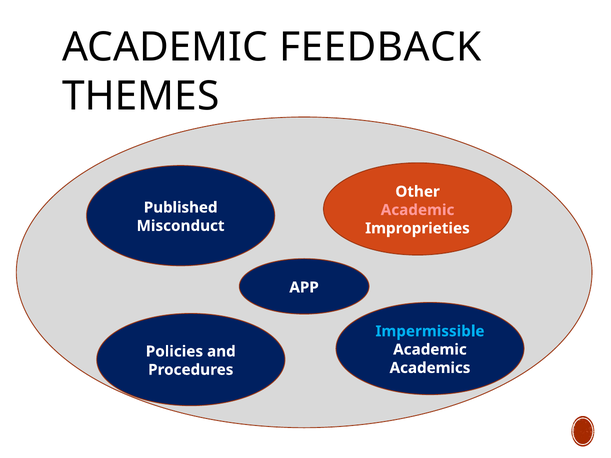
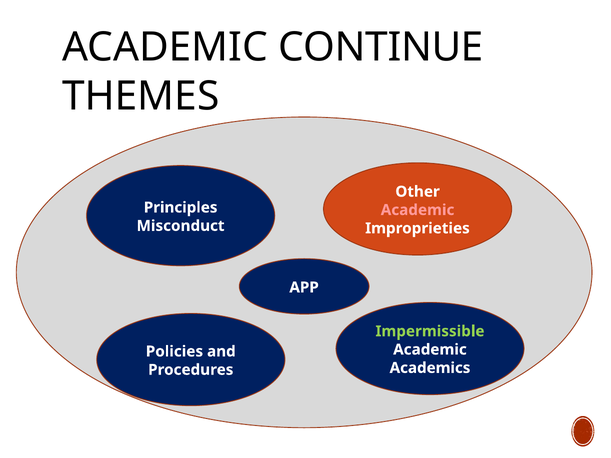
FEEDBACK: FEEDBACK -> CONTINUE (381, 47)
Published: Published -> Principles (181, 208)
Impermissible colour: light blue -> light green (430, 331)
